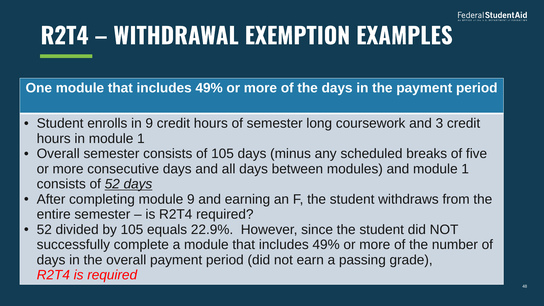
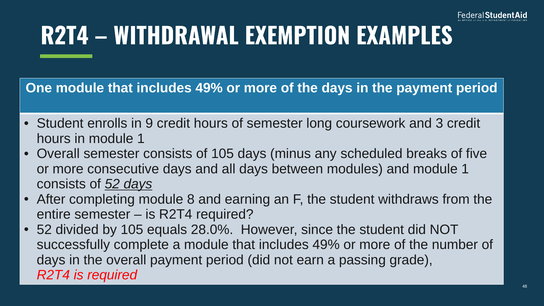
module 9: 9 -> 8 (191, 199)
22.9%: 22.9% -> 28.0% (212, 230)
